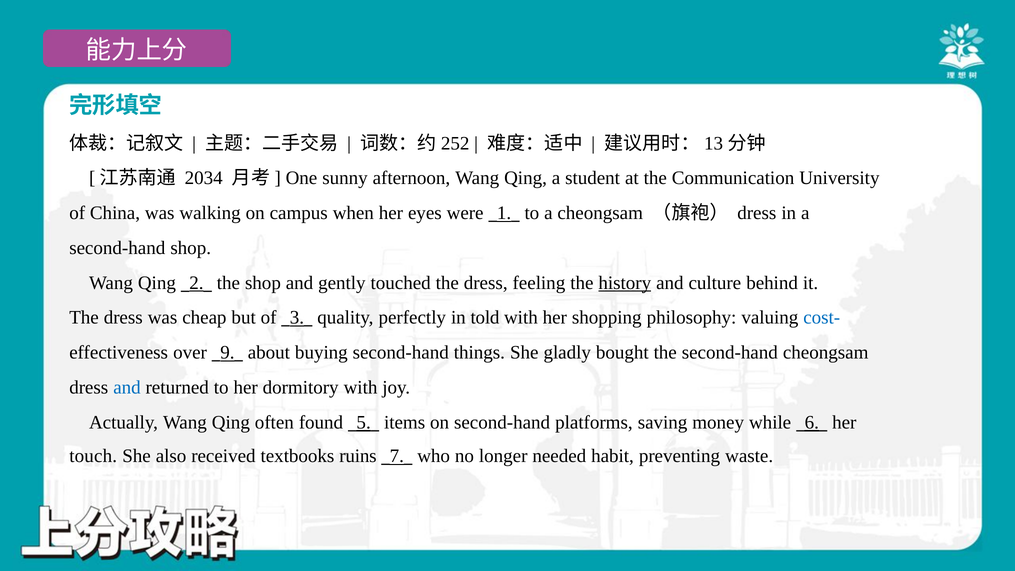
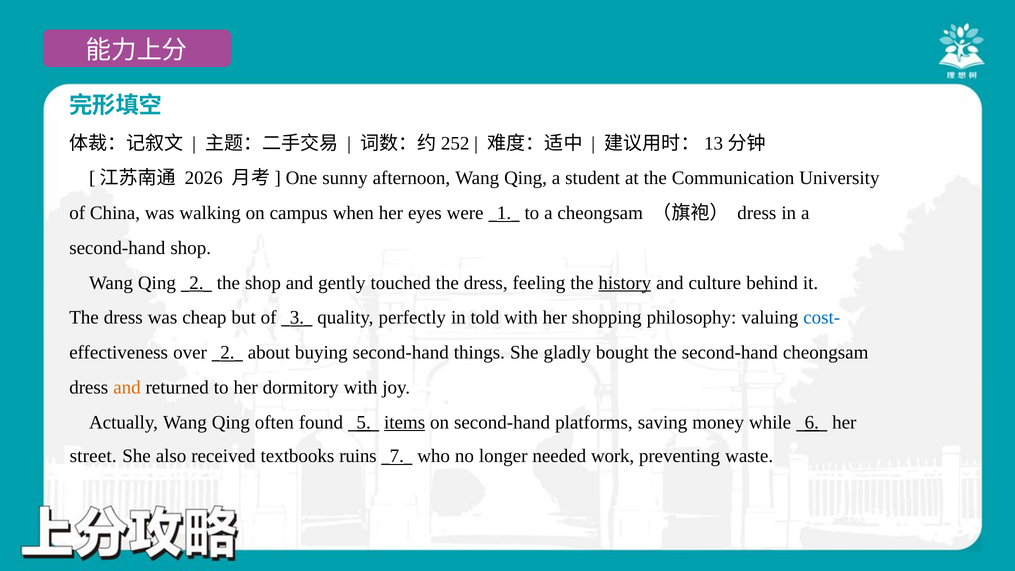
2034: 2034 -> 2026 (204, 178)
9: 9 -> 2 (227, 353)
and colour: blue -> orange (127, 387)
items underline: none -> present (405, 422)
touch: touch -> street (93, 456)
habit: habit -> work (613, 456)
